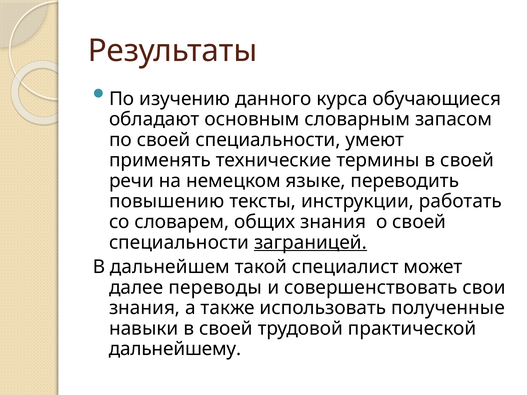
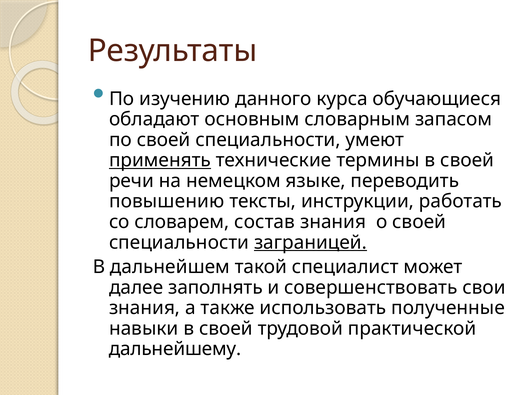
применять underline: none -> present (160, 160)
общих: общих -> состав (265, 222)
переводы: переводы -> заполнять (215, 288)
